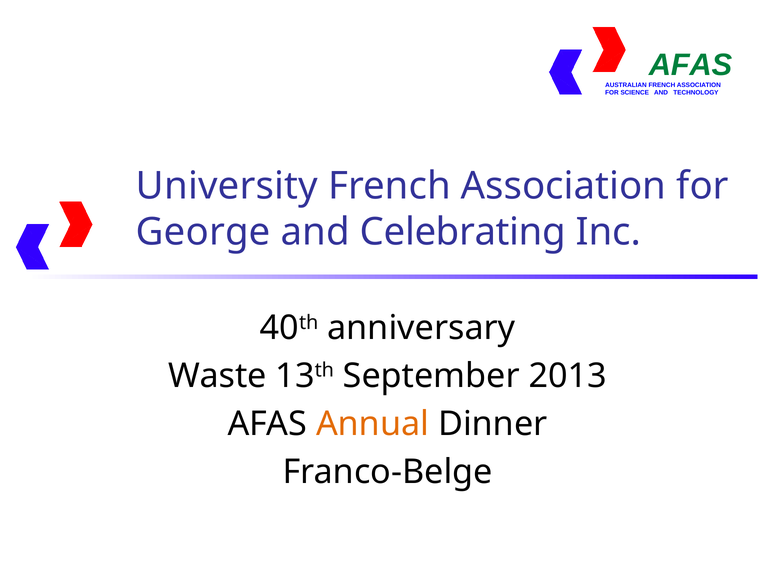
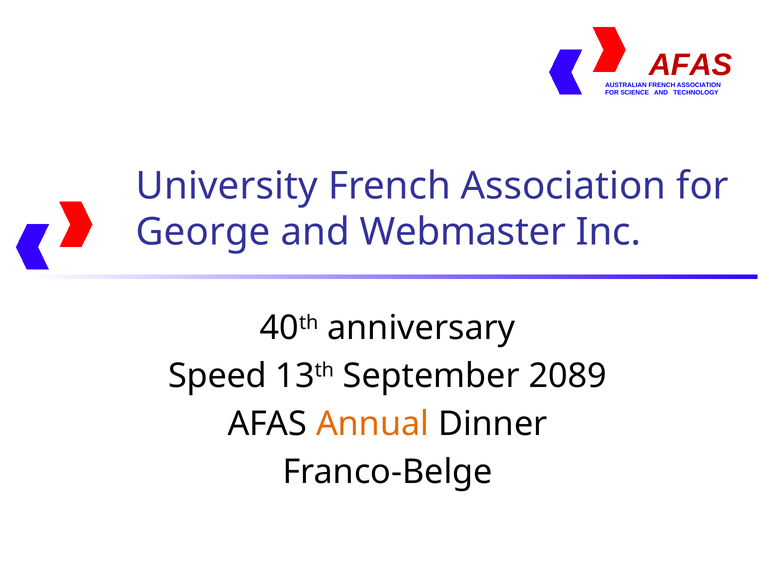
AFAS colour: green -> red (690, 65)
Celebrating: Celebrating -> Webmaster (463, 232)
Waste: Waste -> Speed (218, 376)
2013: 2013 -> 2089 (568, 376)
